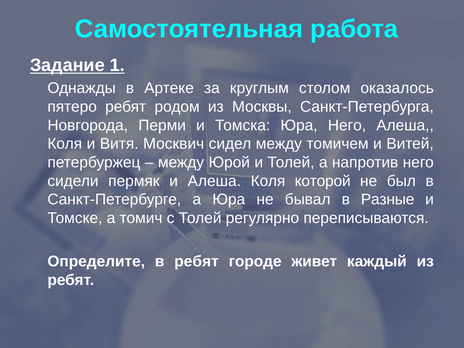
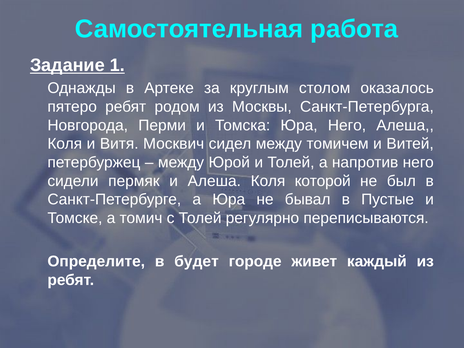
Разные: Разные -> Пустые (388, 200)
в ребят: ребят -> будет (197, 261)
